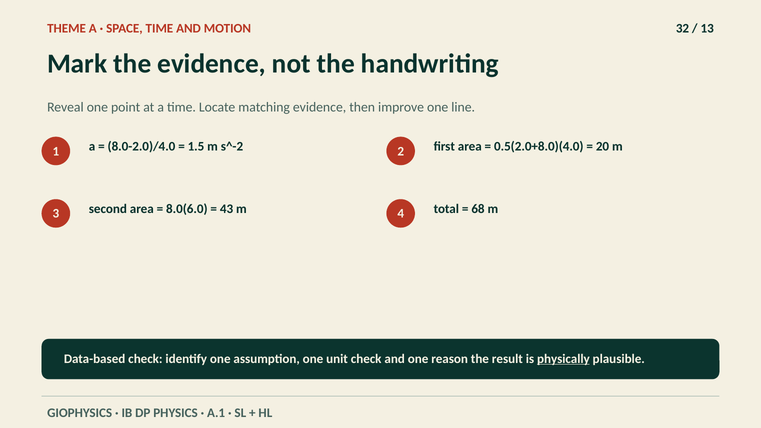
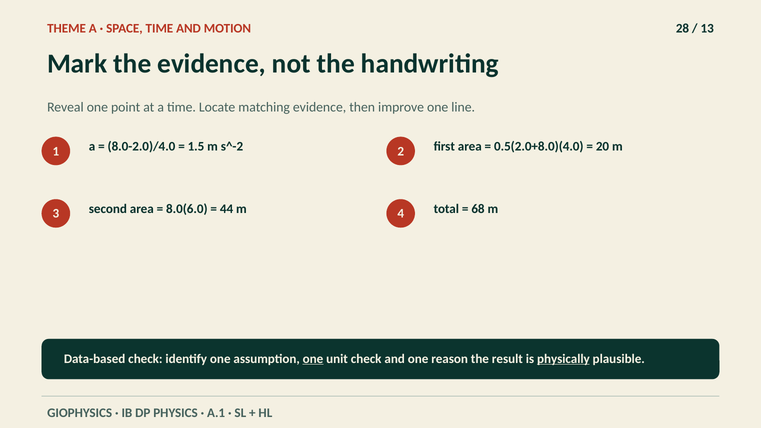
32: 32 -> 28 (682, 28)
43: 43 -> 44 (227, 209)
one underline: none -> present (313, 359)
